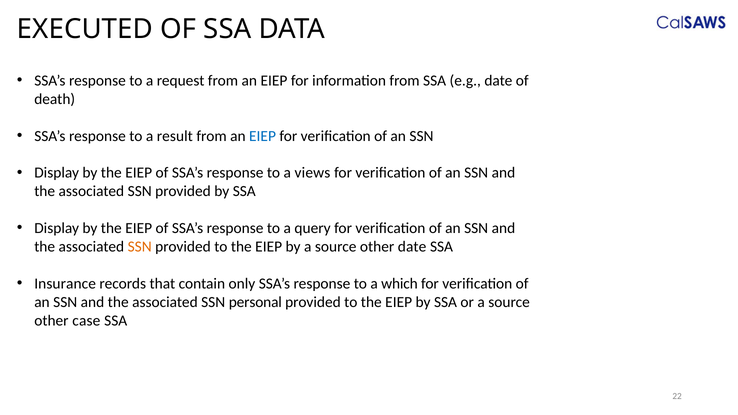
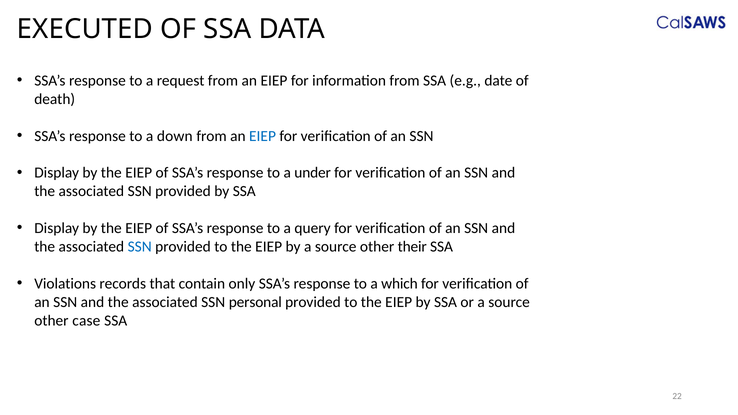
result: result -> down (175, 136)
views: views -> under (313, 173)
SSN colour: orange -> blue (140, 247)
other date: date -> their (412, 247)
Insurance: Insurance -> Violations (65, 284)
